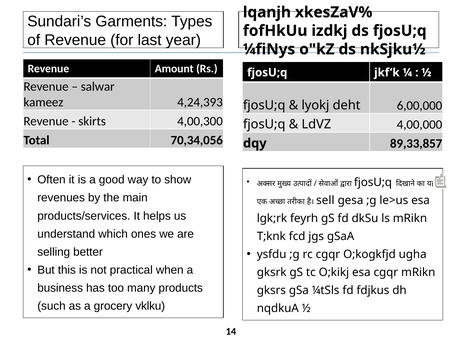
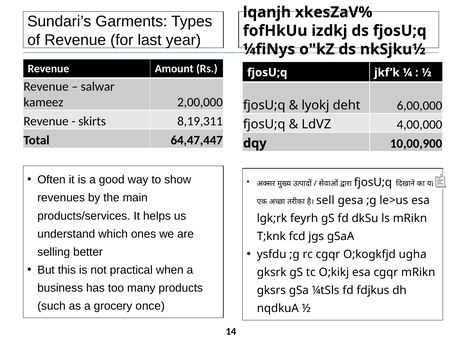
4,24,393: 4,24,393 -> 2,00,000 (200, 102)
4,00,300: 4,00,300 -> 8,19,311 (200, 121)
70,34,056: 70,34,056 -> 64,47,447 (197, 140)
89,33,857: 89,33,857 -> 10,00,900 (416, 143)
vklku: vklku -> once (150, 306)
